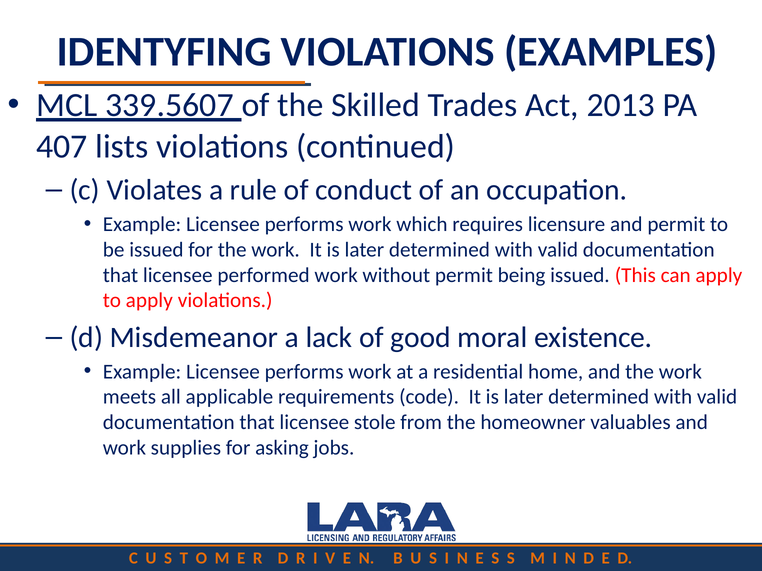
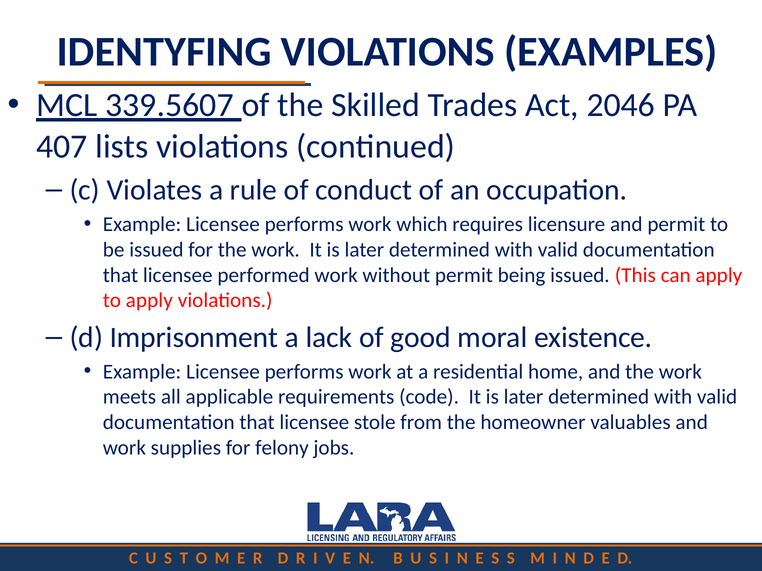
2013: 2013 -> 2046 (621, 105)
Misdemeanor: Misdemeanor -> Imprisonment (194, 338)
asking: asking -> felony (282, 448)
